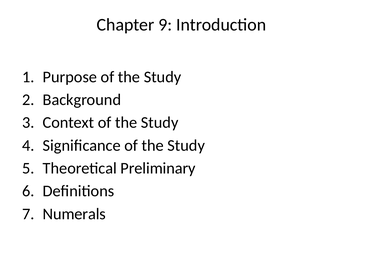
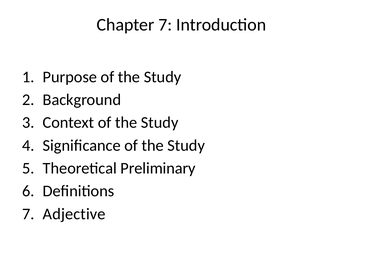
Chapter 9: 9 -> 7 (165, 25)
Numerals: Numerals -> Adjective (74, 214)
